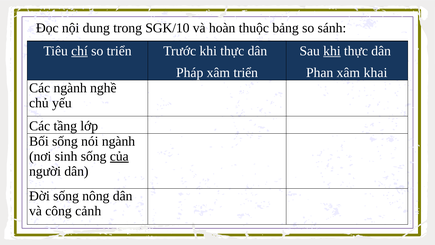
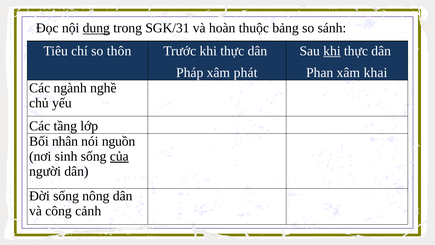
dung underline: none -> present (96, 28)
SGK/10: SGK/10 -> SGK/31 (167, 28)
chí underline: present -> none (80, 51)
so triển: triển -> thôn (119, 51)
xâm triển: triển -> phát (246, 73)
Bối sống: sống -> nhân (65, 141)
nói ngành: ngành -> nguồn (119, 141)
